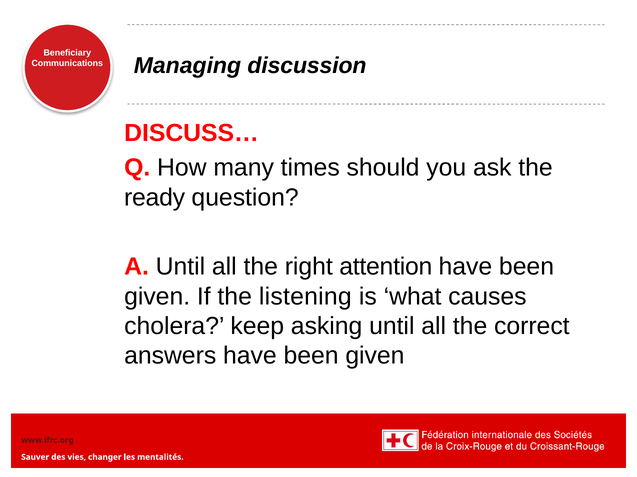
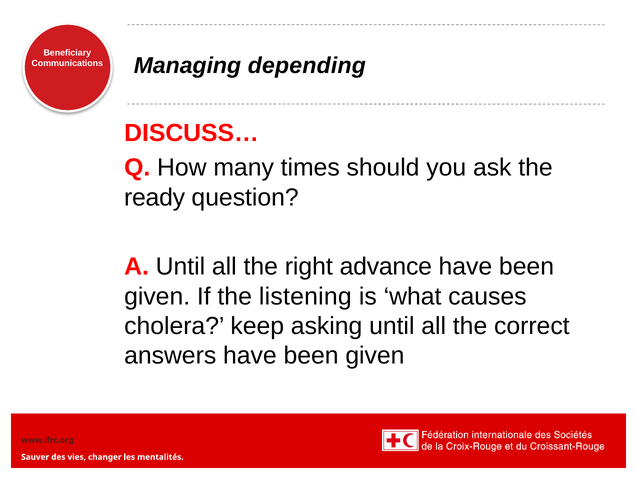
discussion: discussion -> depending (307, 66)
attention: attention -> advance (386, 267)
